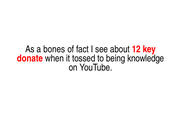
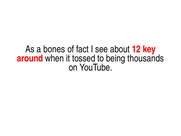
donate: donate -> around (30, 58)
knowledge: knowledge -> thousands (146, 58)
